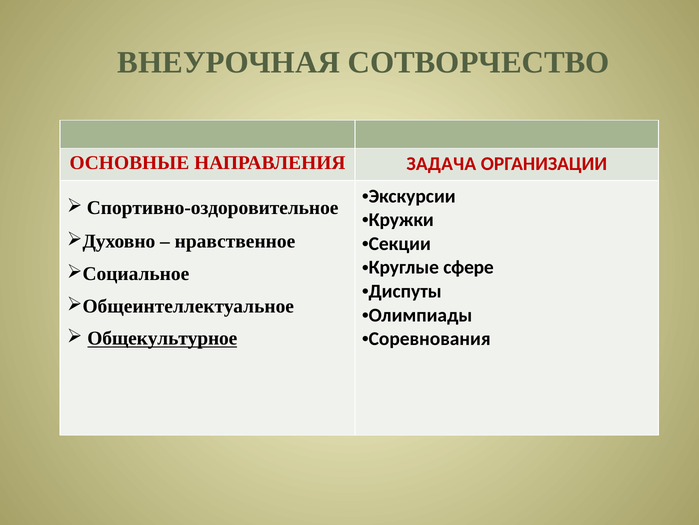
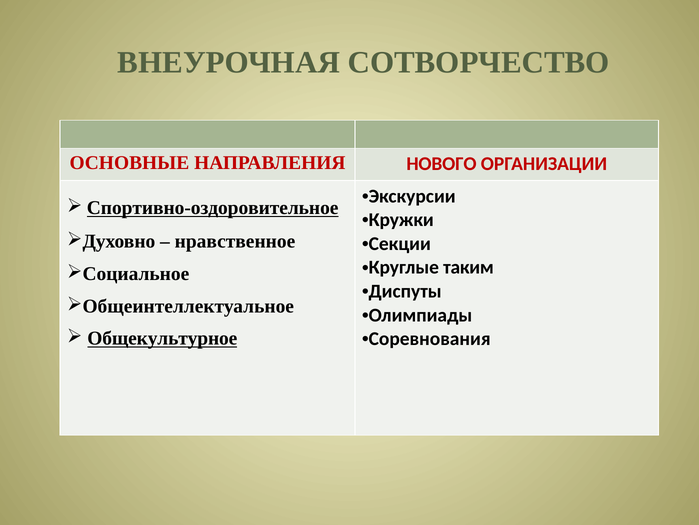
ЗАДАЧА: ЗАДАЧА -> НОВОГО (441, 164)
Спортивно-оздоровительное underline: none -> present (213, 208)
сфере: сфере -> таким (469, 267)
